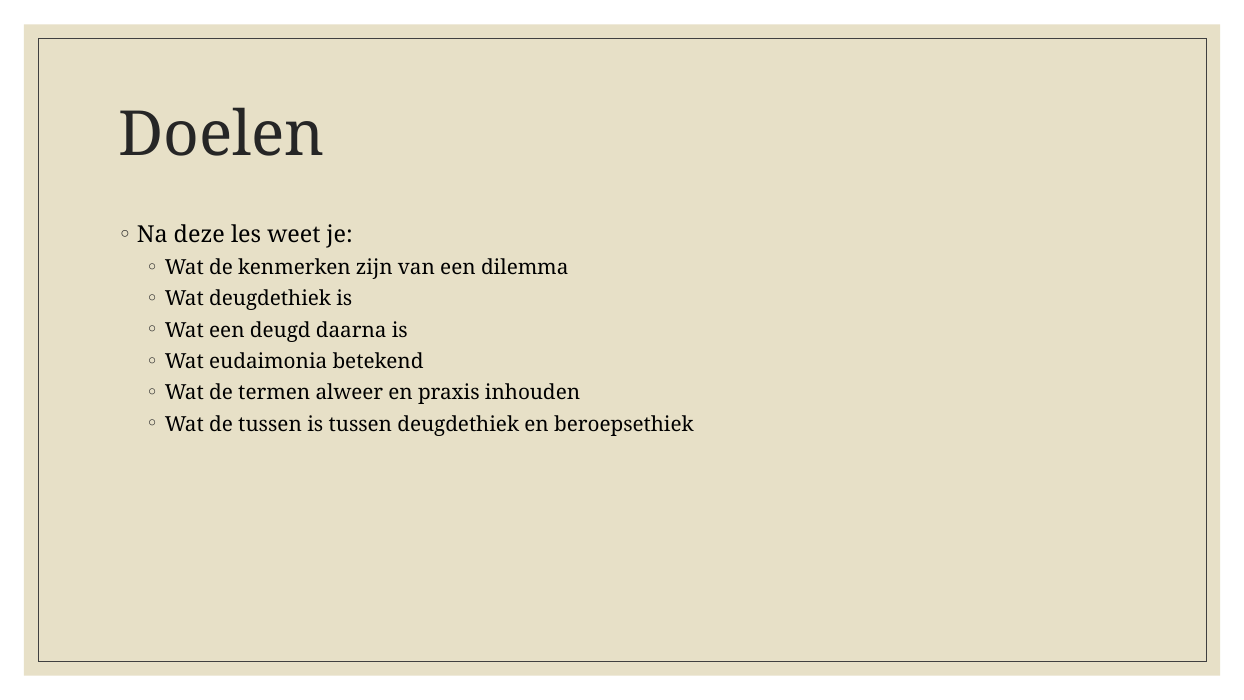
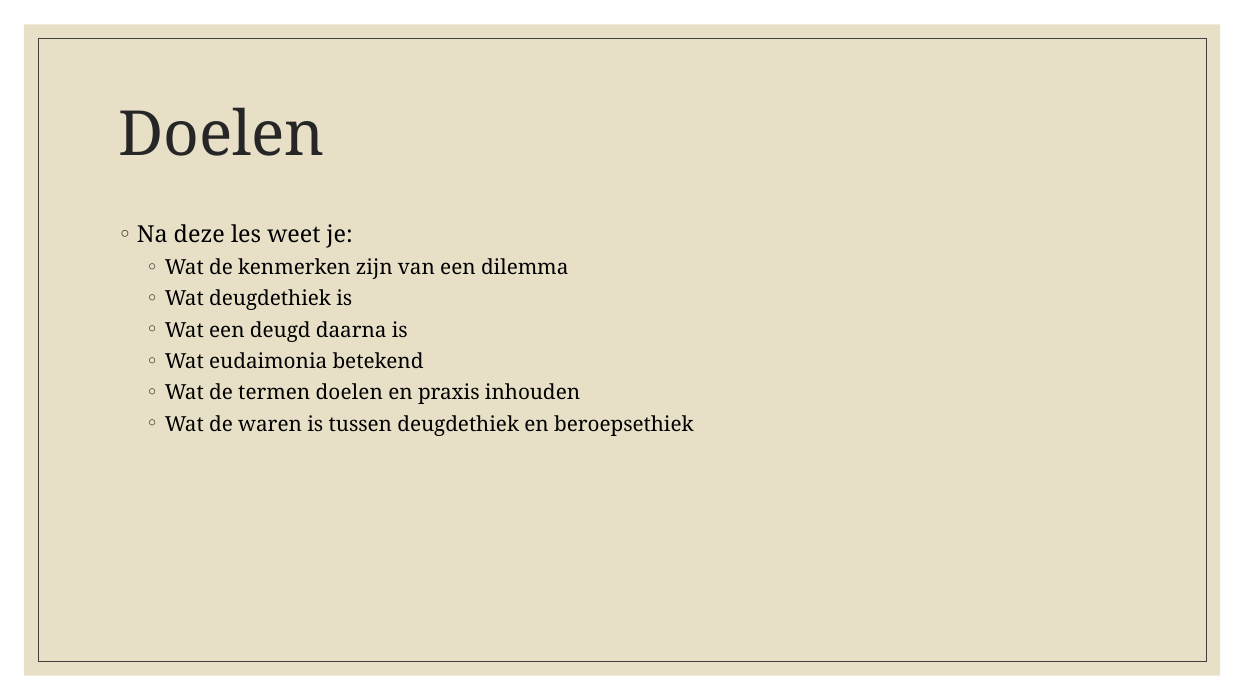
termen alweer: alweer -> doelen (349, 393)
de tussen: tussen -> waren (270, 424)
